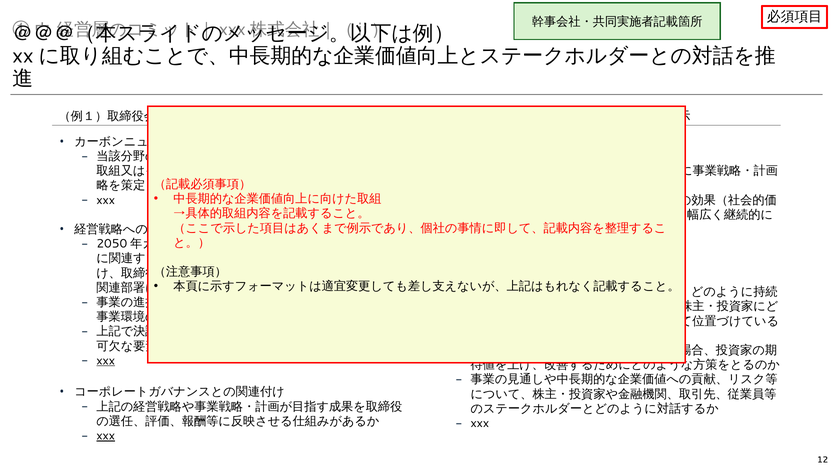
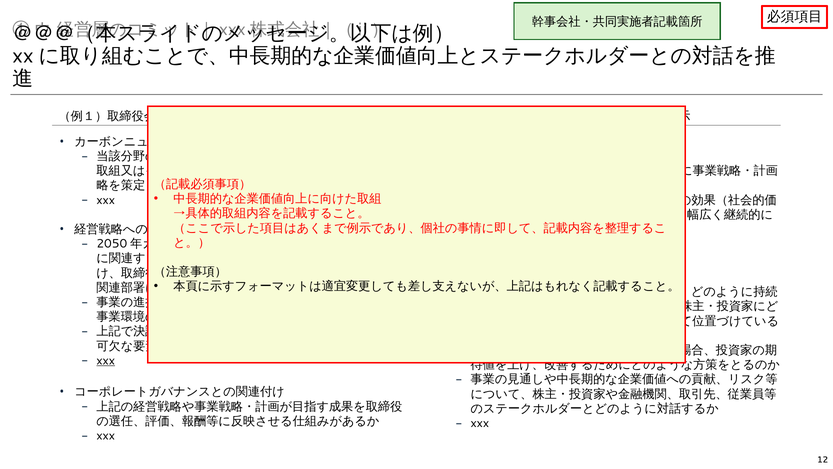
xxx underline: present -> none (106, 435)
